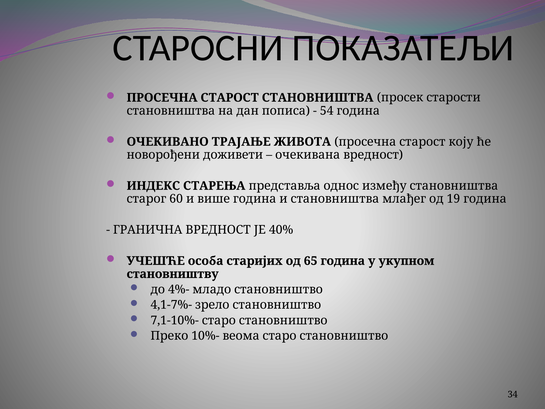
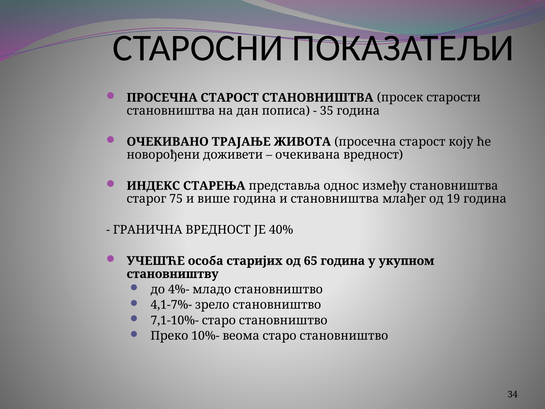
54: 54 -> 35 (327, 111)
60: 60 -> 75 (176, 199)
